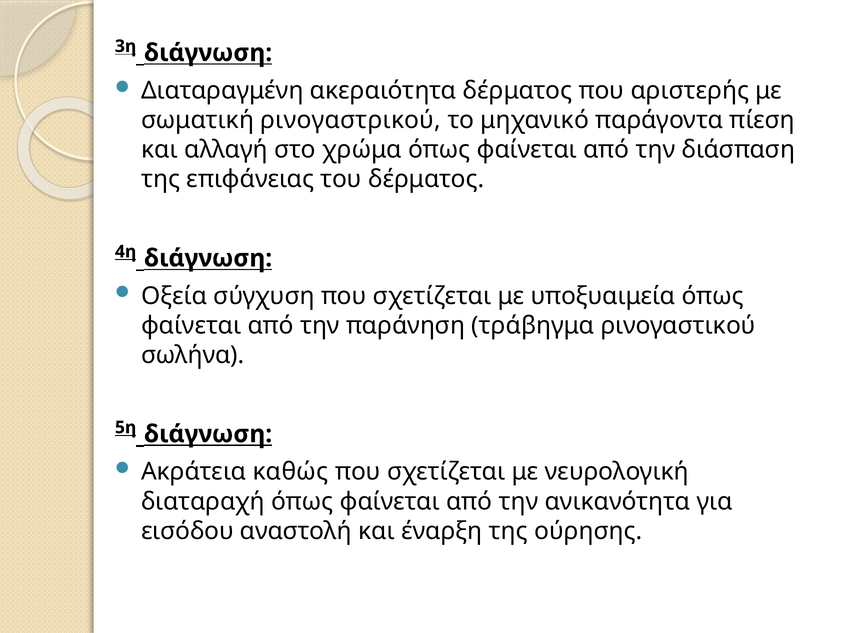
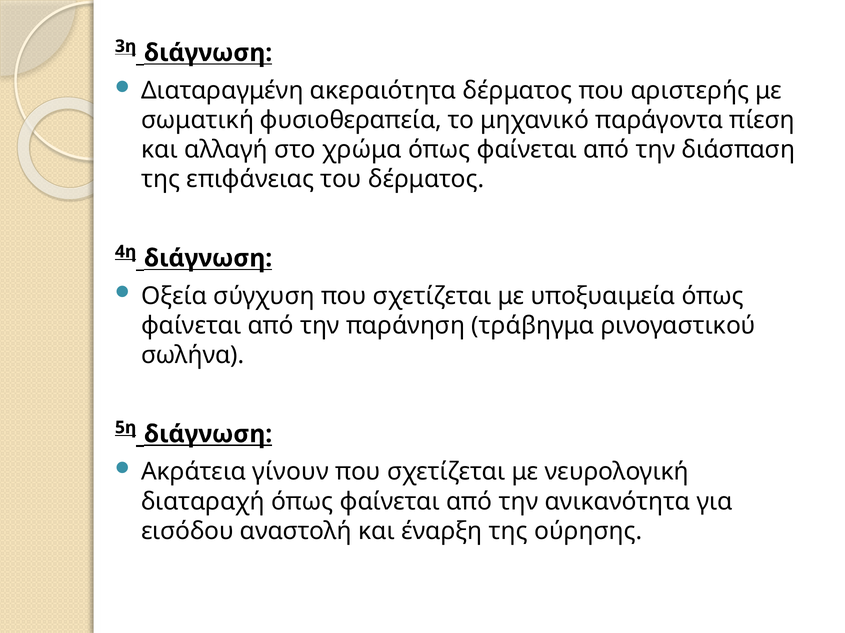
ρινογαστρικού: ρινογαστρικού -> φυσιοθεραπεία (351, 120)
καθώς: καθώς -> γίνουν (291, 472)
